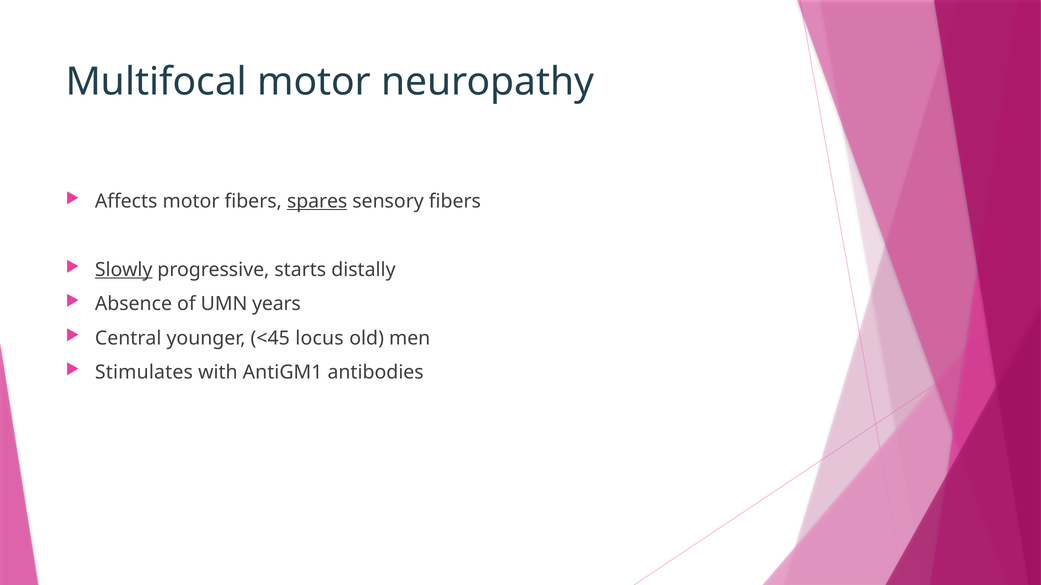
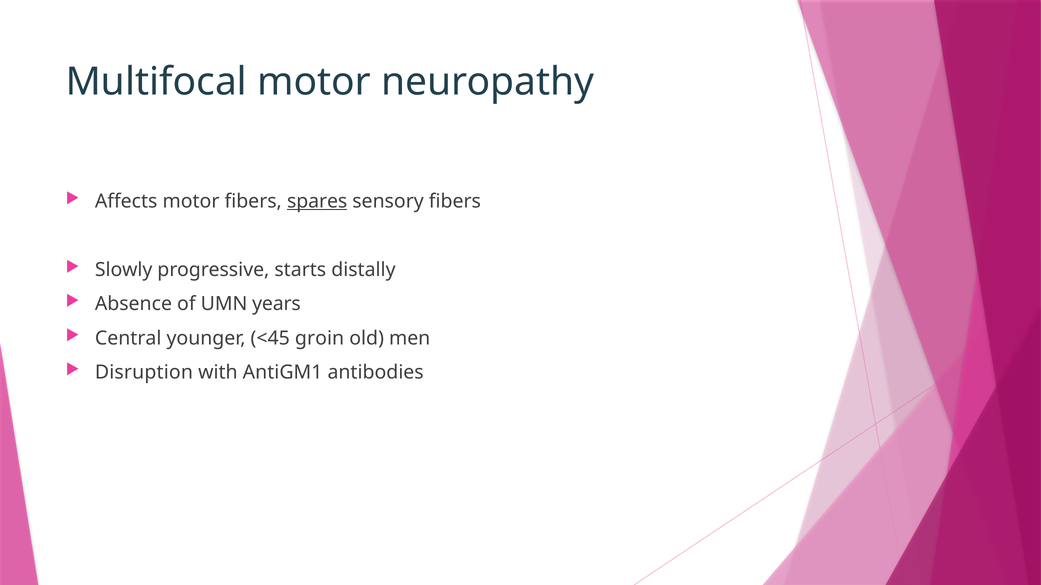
Slowly underline: present -> none (124, 270)
locus: locus -> groin (320, 339)
Stimulates: Stimulates -> Disruption (144, 373)
